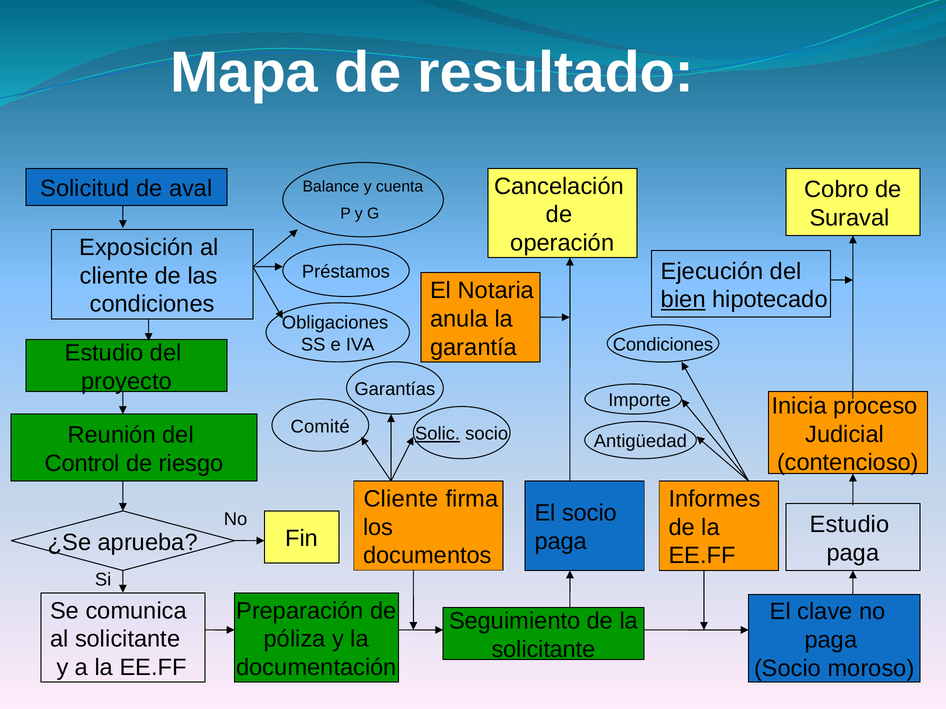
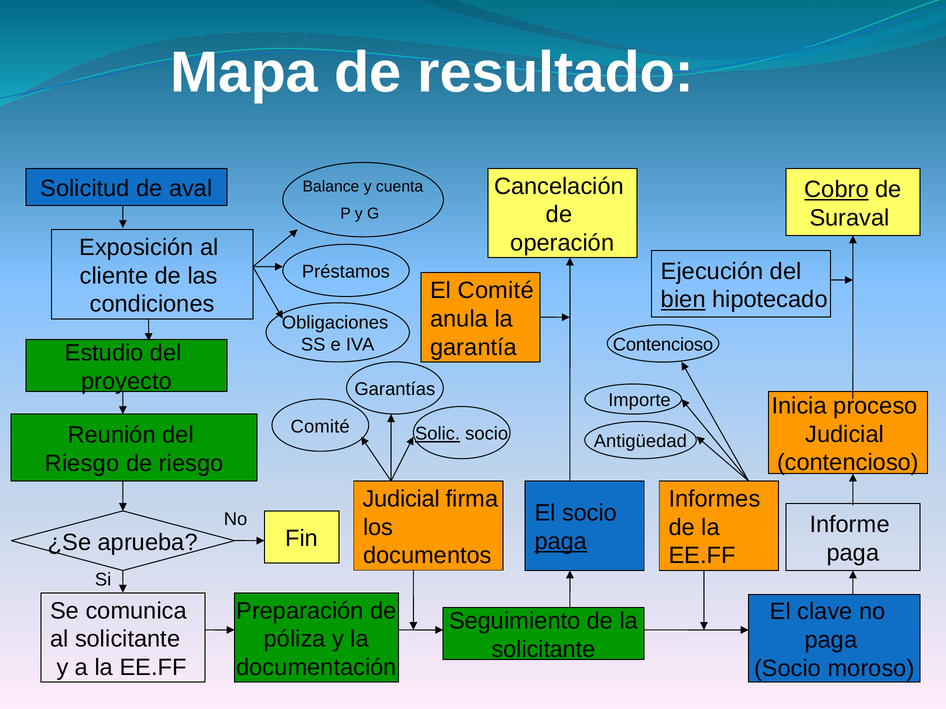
Cobro underline: none -> present (837, 190)
El Notaria: Notaria -> Comité (496, 291)
Condiciones: Condiciones -> Contencioso (663, 345)
Control: Control -> Riesgo (82, 464)
Cliente: Cliente -> Judicial (401, 499)
Estudio: Estudio -> Informe (850, 525)
paga underline: none -> present (561, 542)
